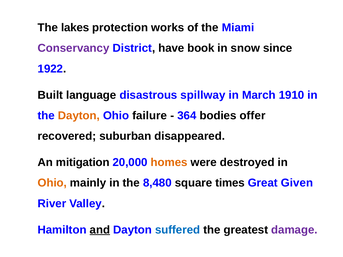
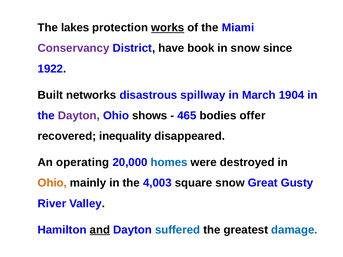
works underline: none -> present (168, 28)
language: language -> networks (91, 95)
1910: 1910 -> 1904 (292, 95)
Dayton colour: orange -> purple (79, 116)
failure: failure -> shows (150, 116)
364: 364 -> 465 (187, 116)
suburban: suburban -> inequality (125, 136)
mitigation: mitigation -> operating (83, 163)
homes colour: orange -> blue (169, 163)
8,480: 8,480 -> 4,003 (157, 183)
square times: times -> snow (230, 183)
Given: Given -> Gusty (297, 183)
damage colour: purple -> blue (294, 230)
